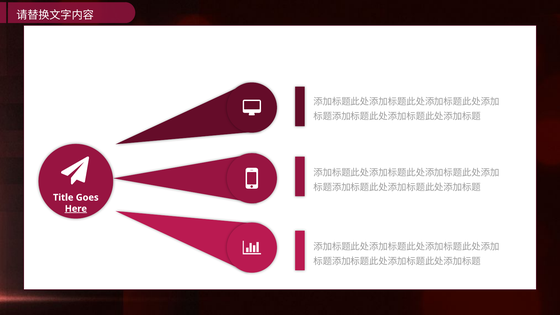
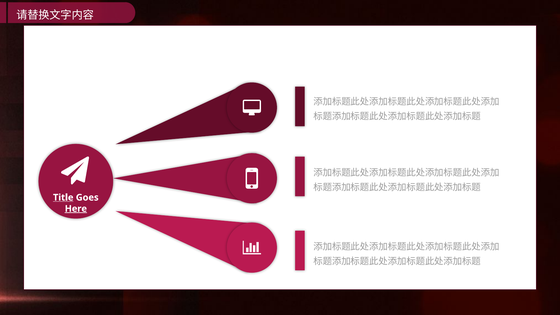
Title underline: none -> present (63, 197)
